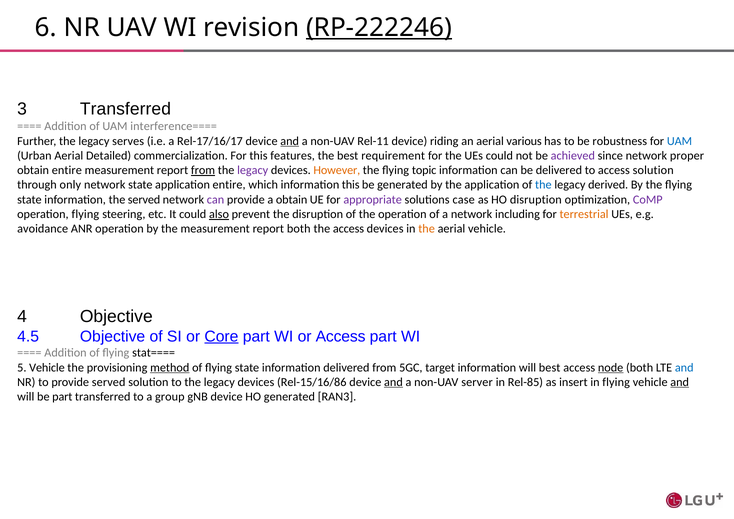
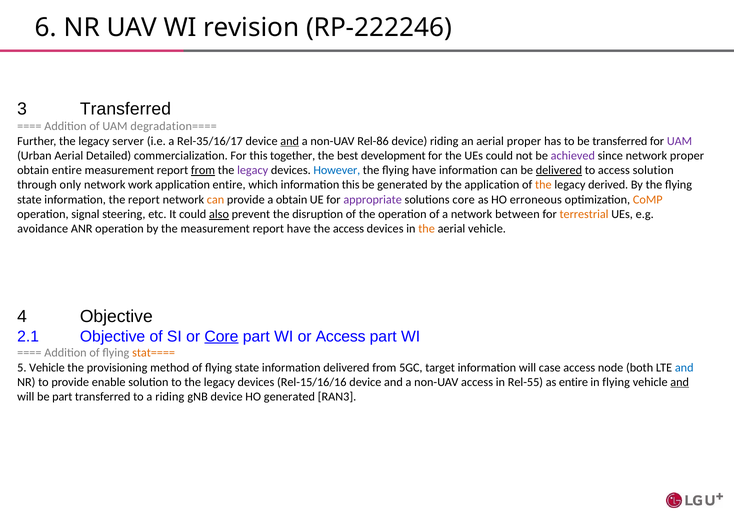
RP-222246 underline: present -> none (379, 28)
interference====: interference==== -> degradation==== (174, 126)
serves: serves -> server (128, 141)
Rel-17/16/17: Rel-17/16/17 -> Rel-35/16/17 (210, 141)
Rel-11: Rel-11 -> Rel-86 (373, 141)
aerial various: various -> proper (524, 141)
be robustness: robustness -> transferred (620, 141)
UAM colour: blue -> purple (679, 141)
features: features -> together (293, 156)
requirement: requirement -> development (393, 156)
However colour: orange -> blue (337, 170)
flying topic: topic -> have (424, 170)
delivered underline: none -> present (559, 170)
network state: state -> work (140, 185)
the colour: blue -> orange (543, 185)
the served: served -> report (144, 200)
can colour: purple -> orange (216, 200)
solutions case: case -> core (464, 200)
HO disruption: disruption -> erroneous (536, 200)
CoMP colour: purple -> orange (648, 200)
operation flying: flying -> signal (85, 214)
including: including -> between (517, 214)
report both: both -> have (299, 229)
4.5: 4.5 -> 2.1 (28, 336)
stat==== colour: black -> orange (154, 353)
method underline: present -> none (170, 368)
will best: best -> case (550, 368)
node underline: present -> none (611, 368)
provide served: served -> enable (109, 382)
Rel-15/16/86: Rel-15/16/86 -> Rel-15/16/16 (312, 382)
and underline: present -> none (393, 382)
non-UAV server: server -> access (477, 382)
Rel-85: Rel-85 -> Rel-55 (525, 382)
as insert: insert -> entire (573, 382)
a group: group -> riding (170, 397)
